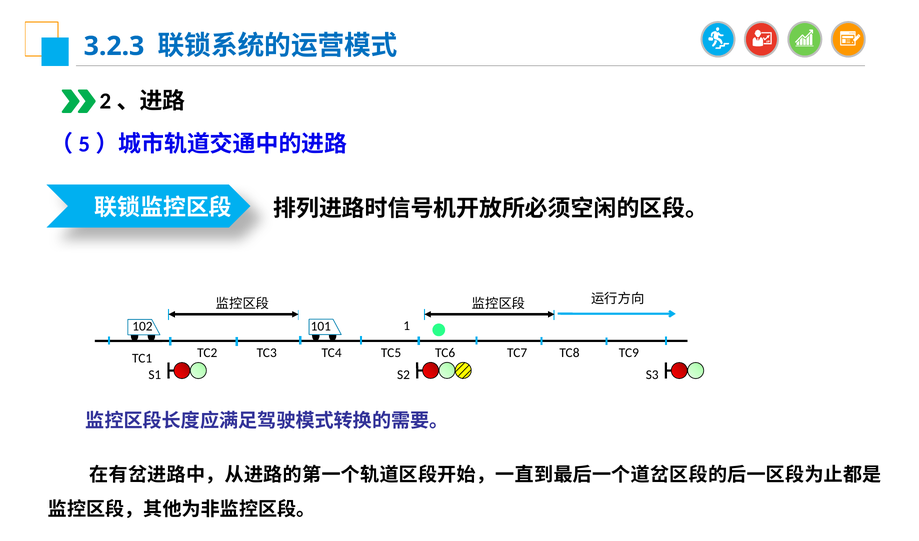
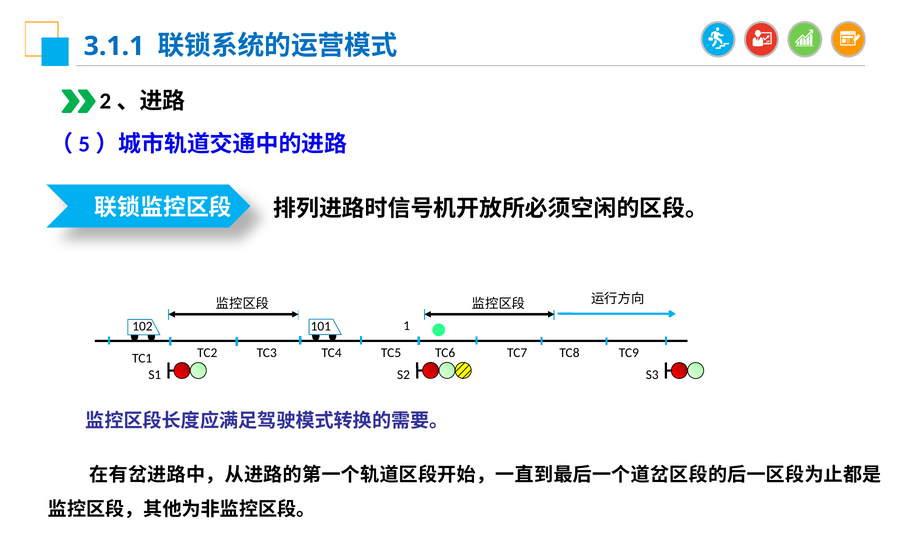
3.2.3: 3.2.3 -> 3.1.1 (114, 46)
